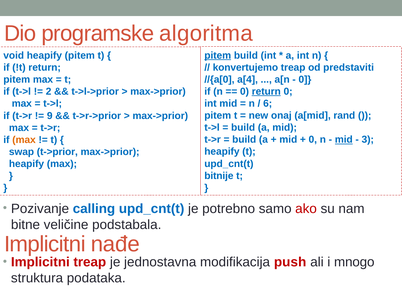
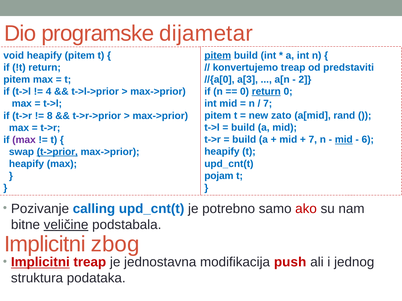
algoritma: algoritma -> dijametar (206, 33)
a[4: a[4 -> a[3 (248, 80)
0: 0 -> 2 (305, 80)
2: 2 -> 4 (49, 92)
6: 6 -> 7 (268, 104)
onaj: onaj -> zato (281, 116)
9: 9 -> 8 (50, 116)
0: 0 -> 7 (313, 140)
3: 3 -> 6 (368, 140)
max colour: orange -> purple (24, 140)
t->prior underline: none -> present (57, 152)
bitnije: bitnije -> pojam (219, 176)
veličine underline: none -> present (66, 225)
nađe: nađe -> zbog (115, 244)
Implicitni underline: none -> present (40, 263)
mnogo: mnogo -> jednog (354, 263)
